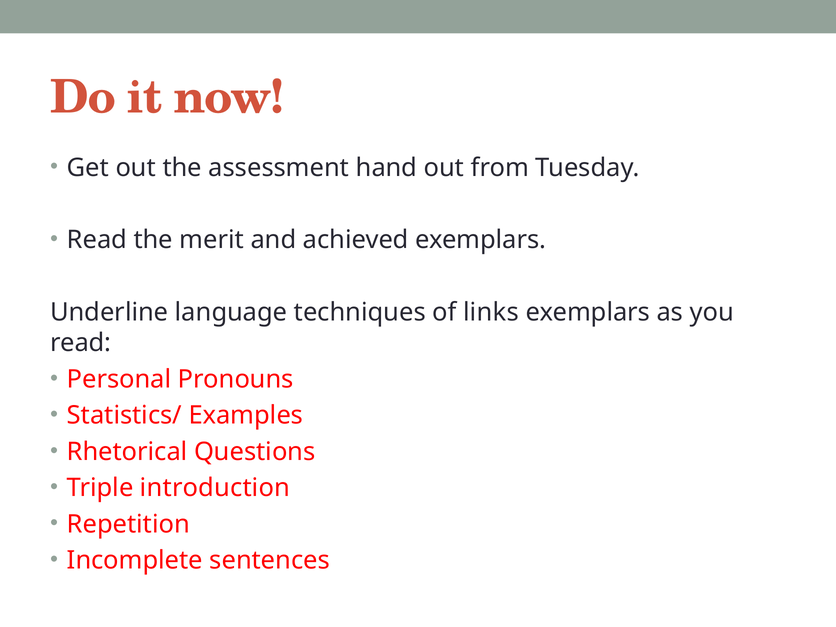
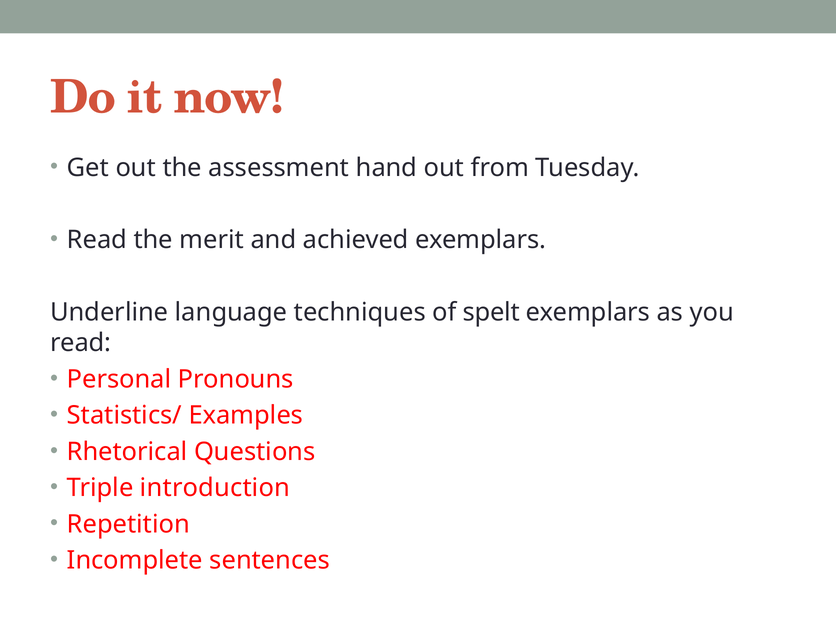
links: links -> spelt (491, 312)
